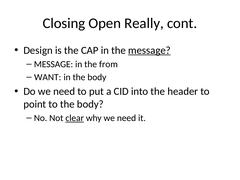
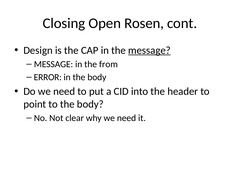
Really: Really -> Rosen (144, 23)
WANT: WANT -> ERROR (48, 77)
clear underline: present -> none (75, 118)
